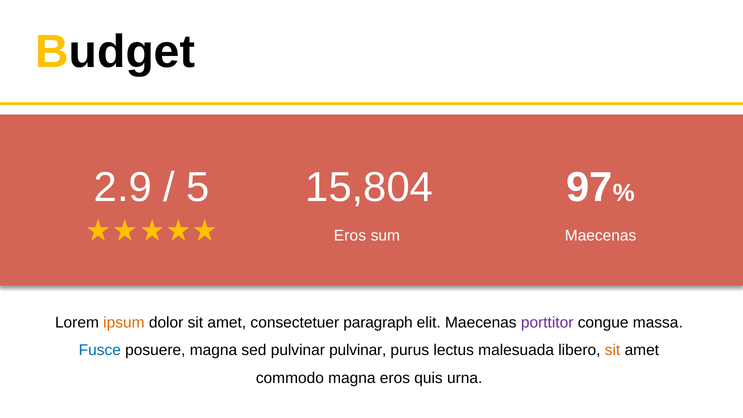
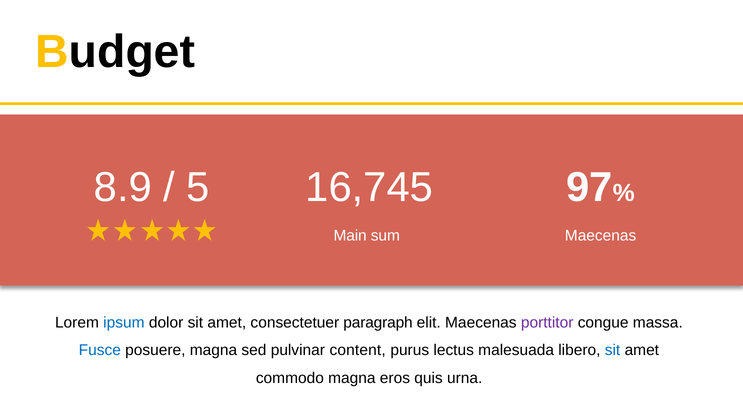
2.9: 2.9 -> 8.9 (123, 187)
15,804: 15,804 -> 16,745 (369, 187)
Eros: Eros -> Main (350, 236)
ipsum colour: orange -> blue (124, 322)
pulvinar pulvinar: pulvinar -> content (358, 350)
sit colour: orange -> blue (613, 350)
